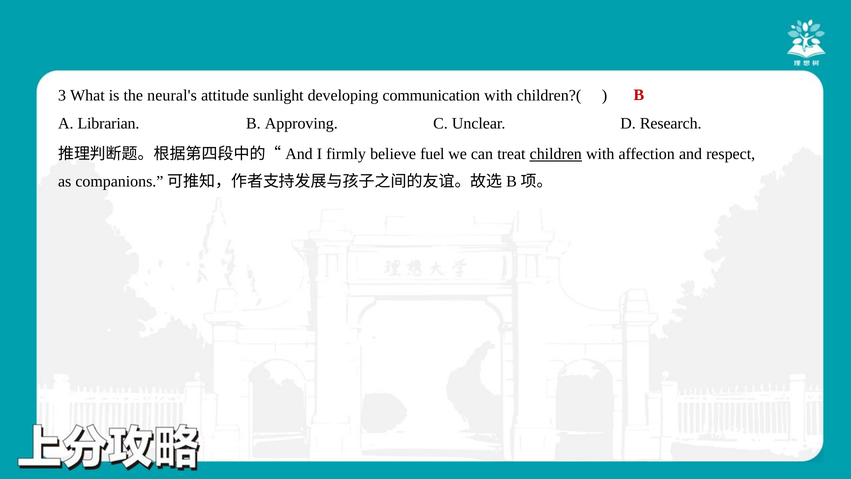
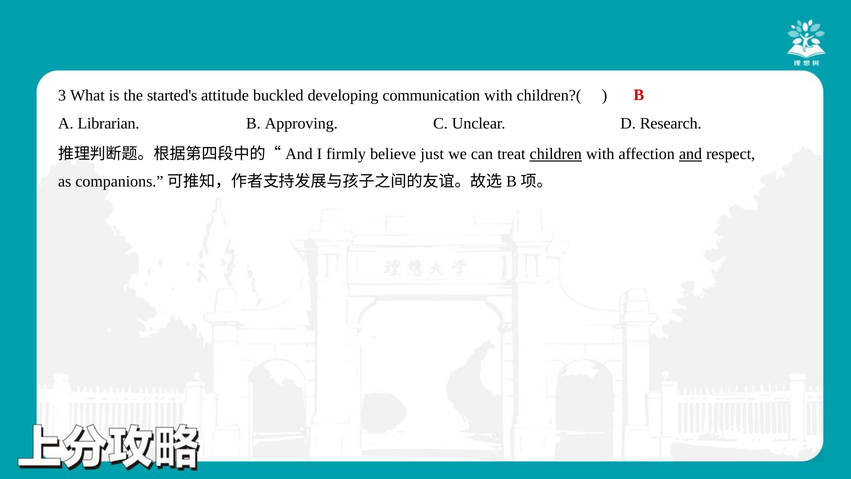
neural's: neural's -> started's (172, 95)
sunlight: sunlight -> buckled (278, 95)
fuel: fuel -> just (432, 154)
and underline: none -> present (691, 154)
